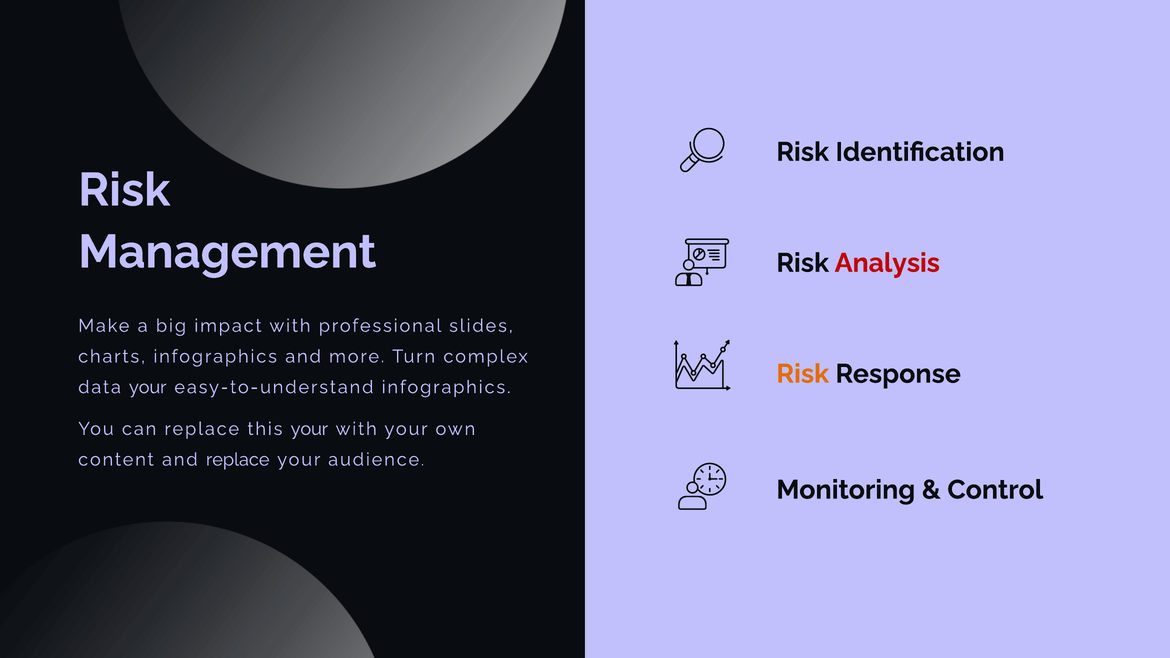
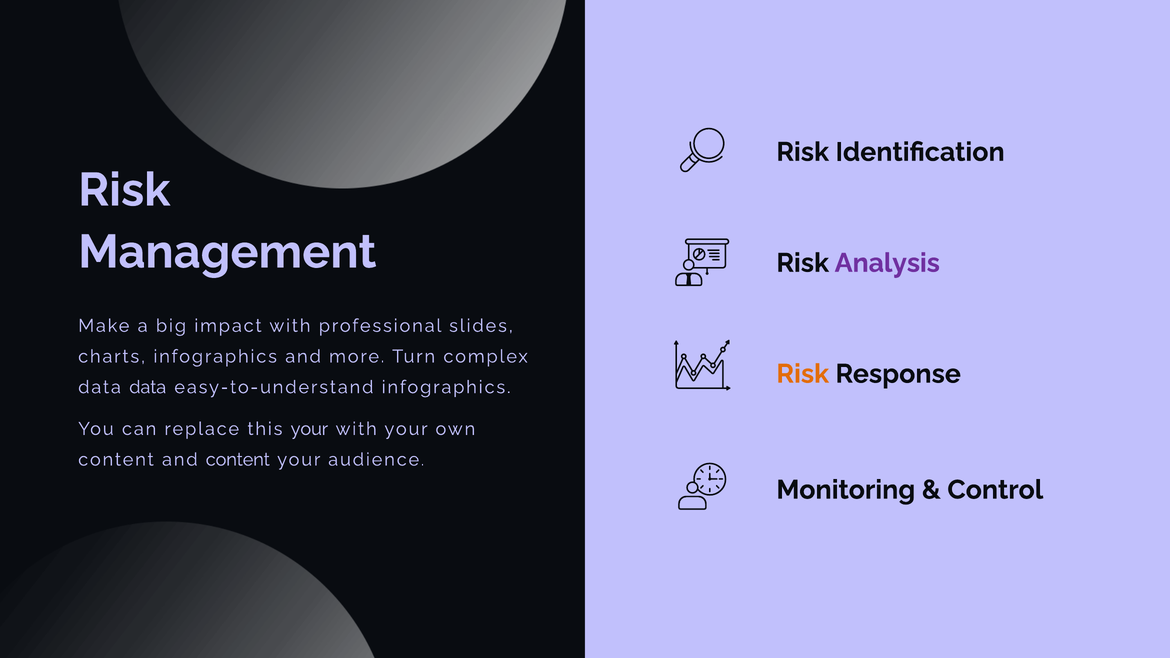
Analysis colour: red -> purple (887, 263)
data your: your -> data (148, 387)
and replace: replace -> content (238, 460)
